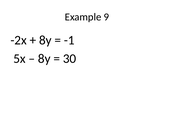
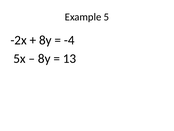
9: 9 -> 5 (106, 17)
-1: -1 -> -4 (69, 40)
30: 30 -> 13 (69, 58)
